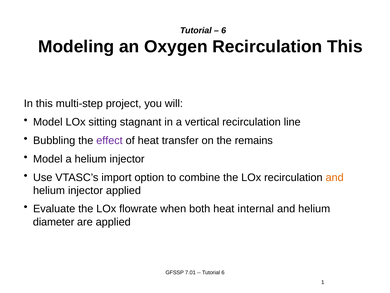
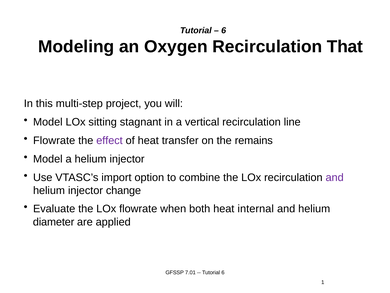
Recirculation This: This -> That (345, 47)
Bubbling: Bubbling -> Flowrate (54, 140)
and colour: orange -> purple (335, 177)
injector applied: applied -> change (123, 190)
